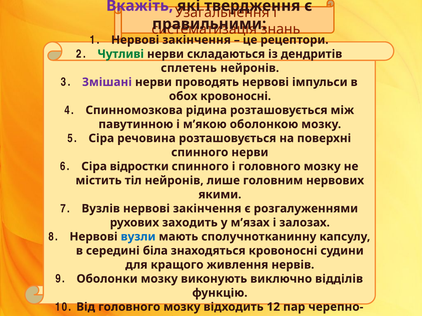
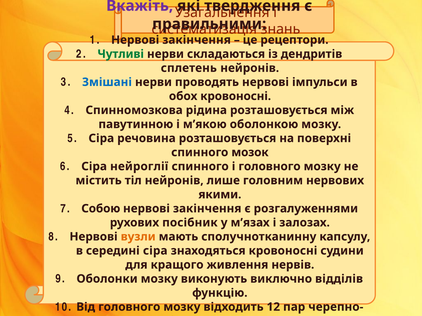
Змішані colour: purple -> blue (107, 82)
спинного нерви: нерви -> мозок (250, 153)
відростки: відростки -> нейроглії (139, 167)
Вузлів: Вузлів -> Собою (101, 209)
заходить: заходить -> посібник (190, 223)
вузли colour: blue -> orange (138, 237)
середині біла: біла -> сіра (155, 251)
